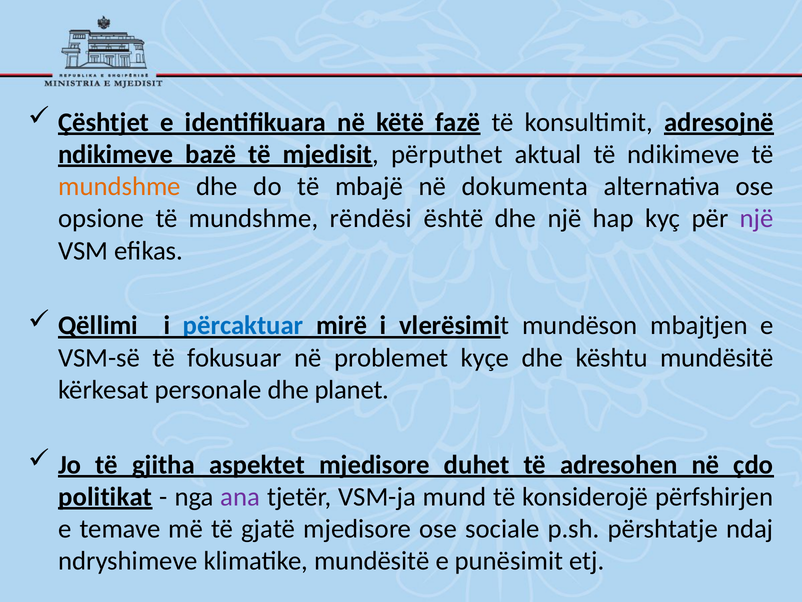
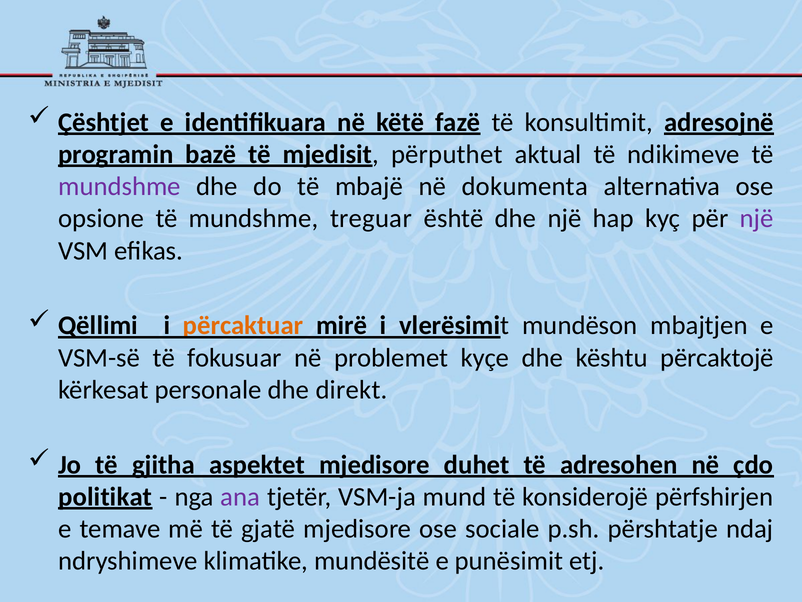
ndikimeve: ndikimeve -> programin (116, 154)
mundshme colour: orange -> purple (119, 186)
rëndësi: rëndësi -> treguar (371, 218)
përcaktuar colour: blue -> orange (243, 325)
kështu mundësitë: mundësitë -> përcaktojë (717, 357)
planet: planet -> direkt (352, 389)
